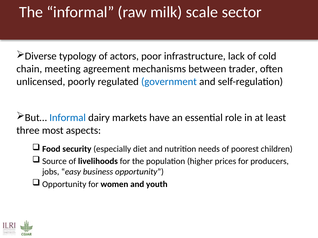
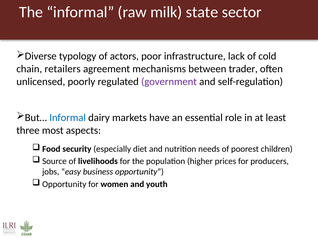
scale: scale -> state (202, 12)
meeting: meeting -> retailers (63, 69)
government colour: blue -> purple (169, 82)
